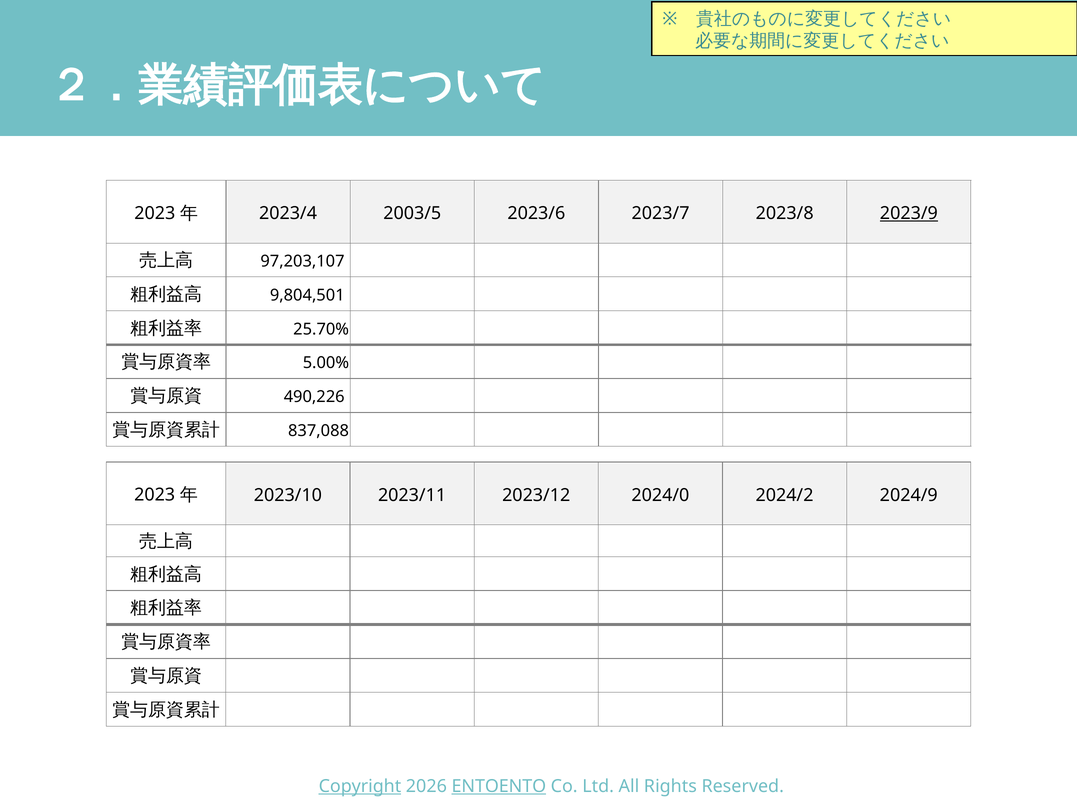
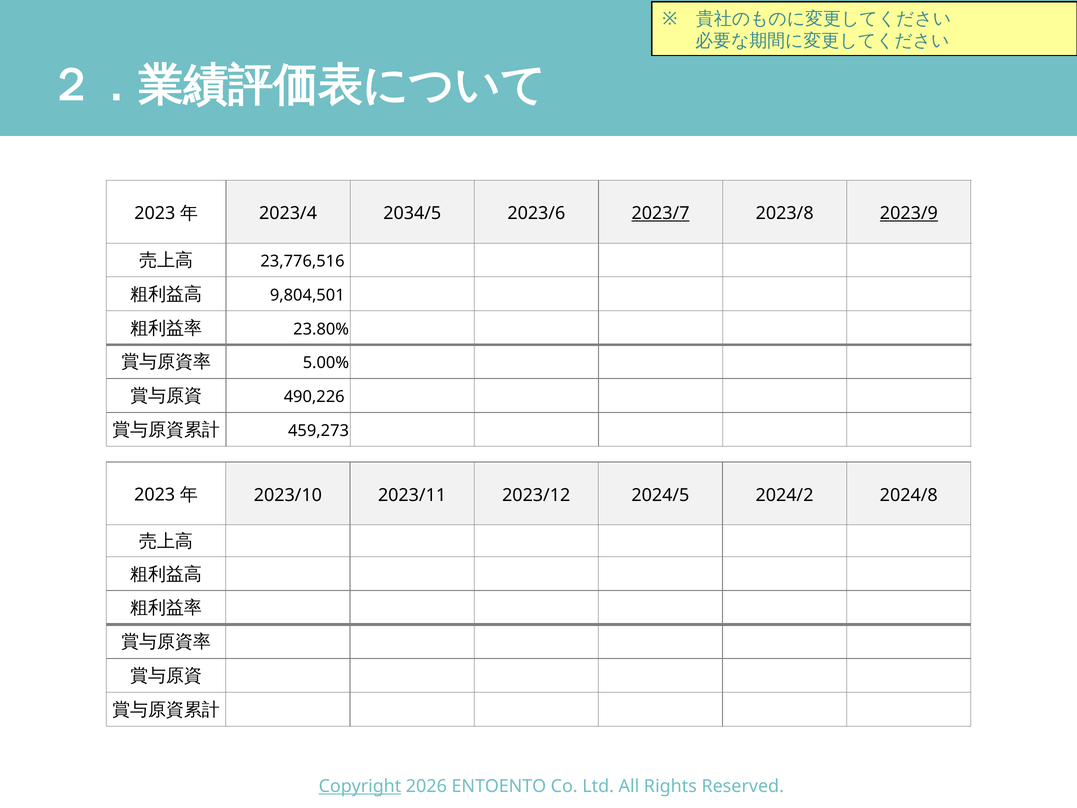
2003/5: 2003/5 -> 2034/5 (412, 213)
2023/7 underline: none -> present (661, 213)
97,203,107: 97,203,107 -> 23,776,516 (303, 261)
25.70%: 25.70% -> 23.80% (321, 329)
837,088: 837,088 -> 459,273 (319, 431)
2024/0: 2024/0 -> 2024/5 (660, 495)
2024/9: 2024/9 -> 2024/8 (909, 495)
ENTOENTO underline: present -> none (499, 786)
